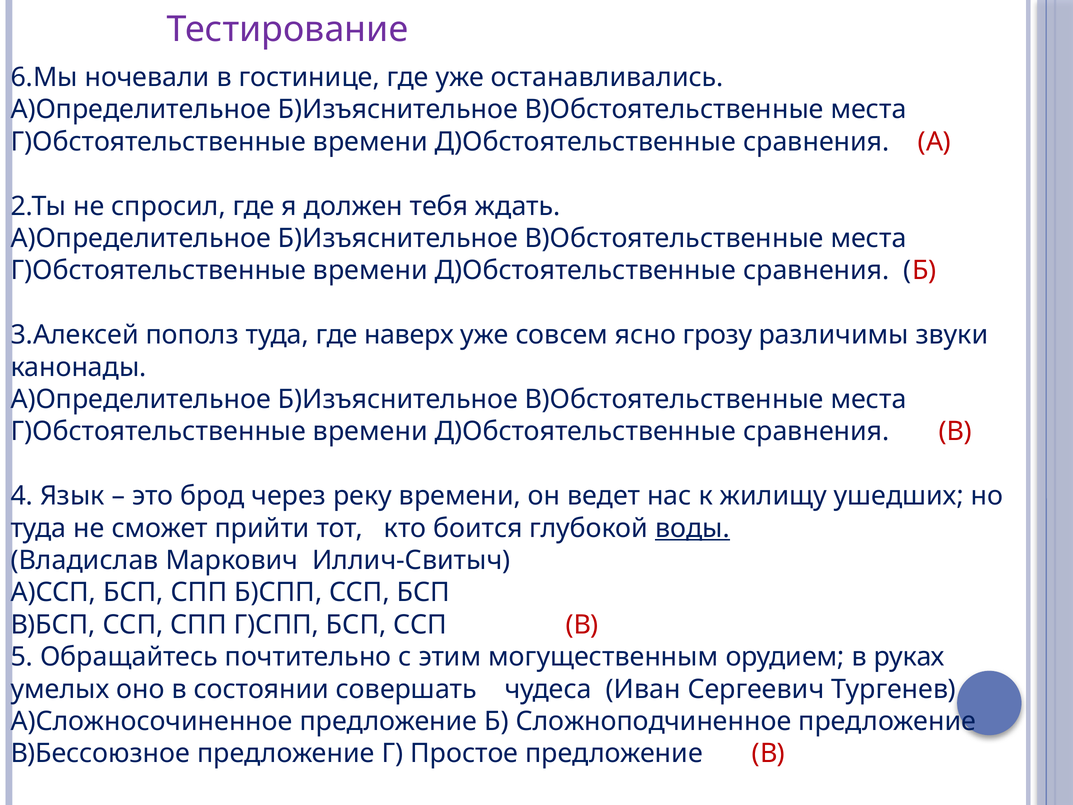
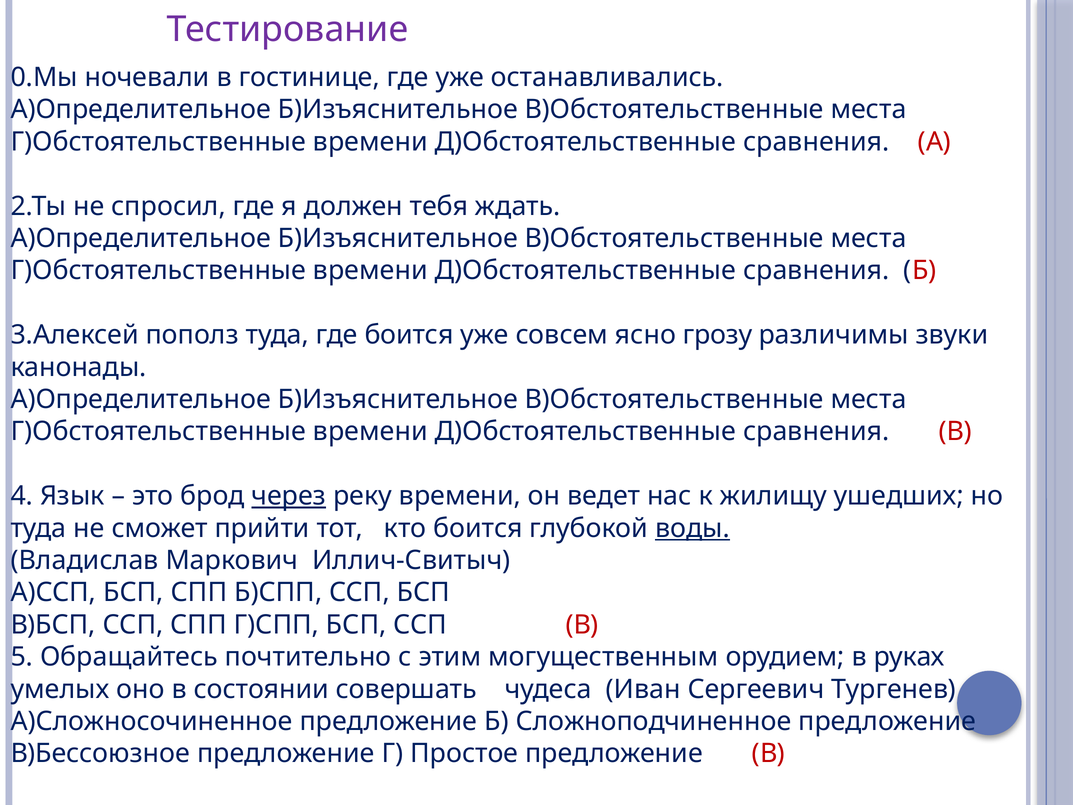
6.Мы: 6.Мы -> 0.Мы (44, 77)
где наверх: наверх -> боится (409, 335)
через underline: none -> present (289, 496)
